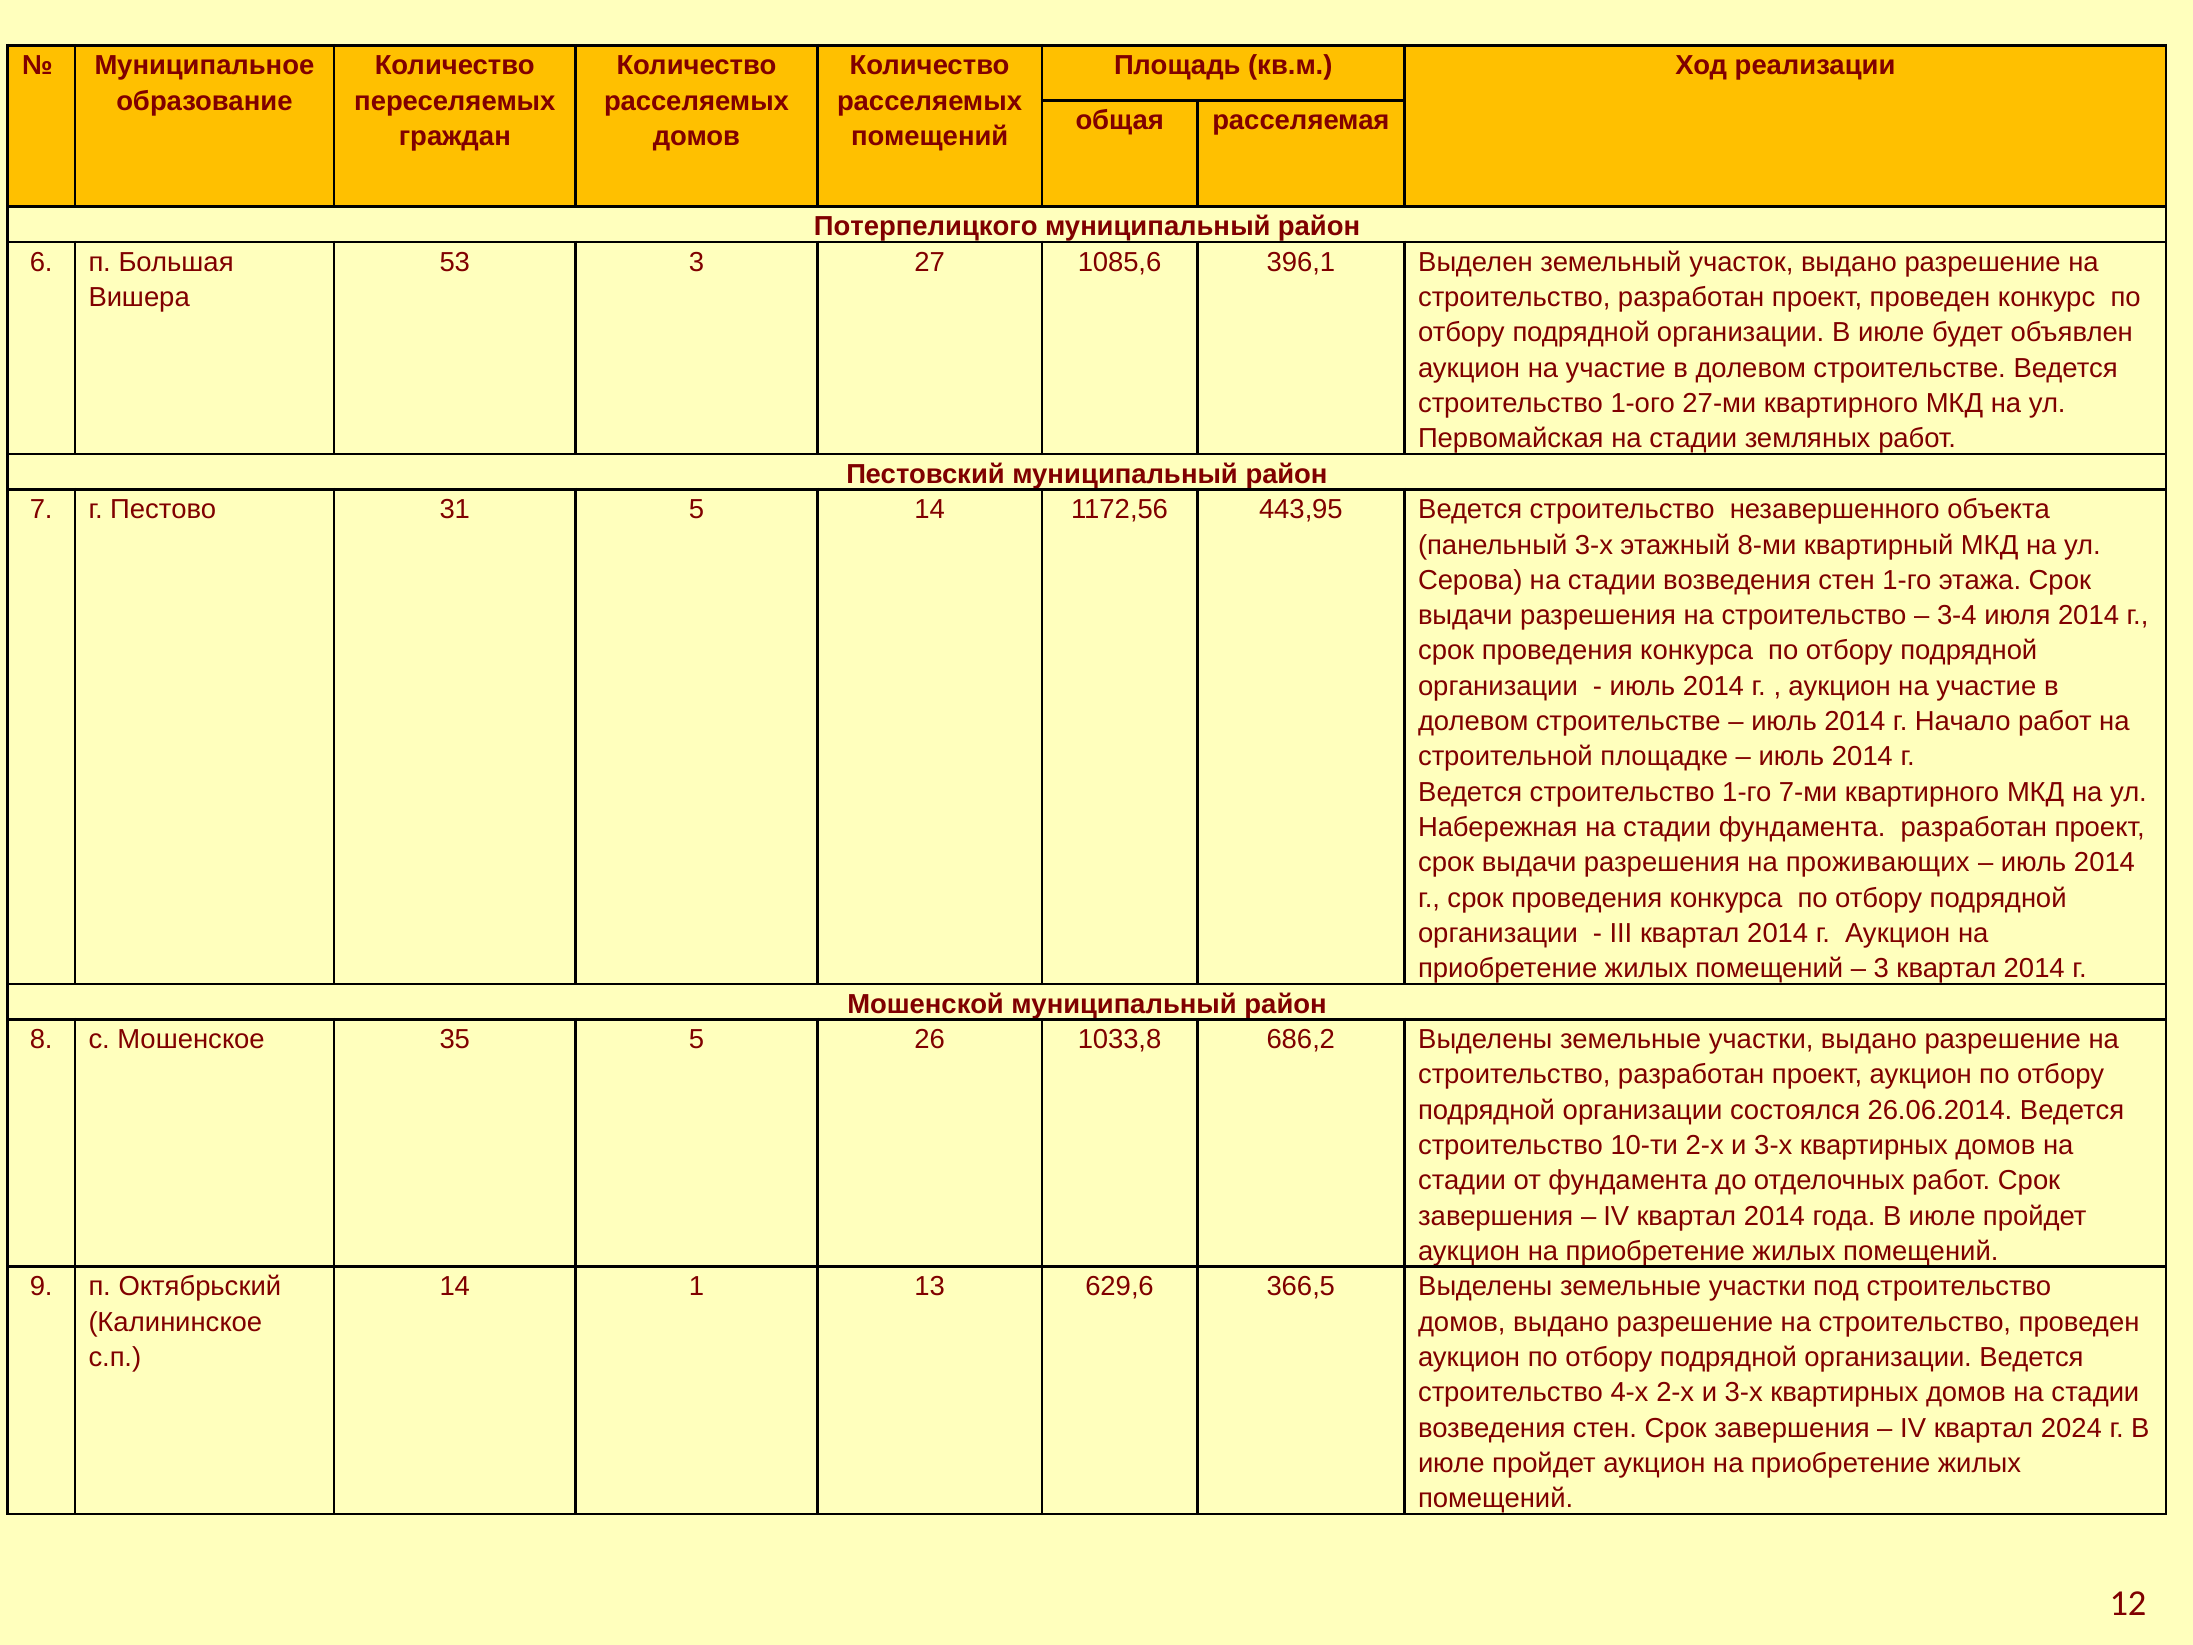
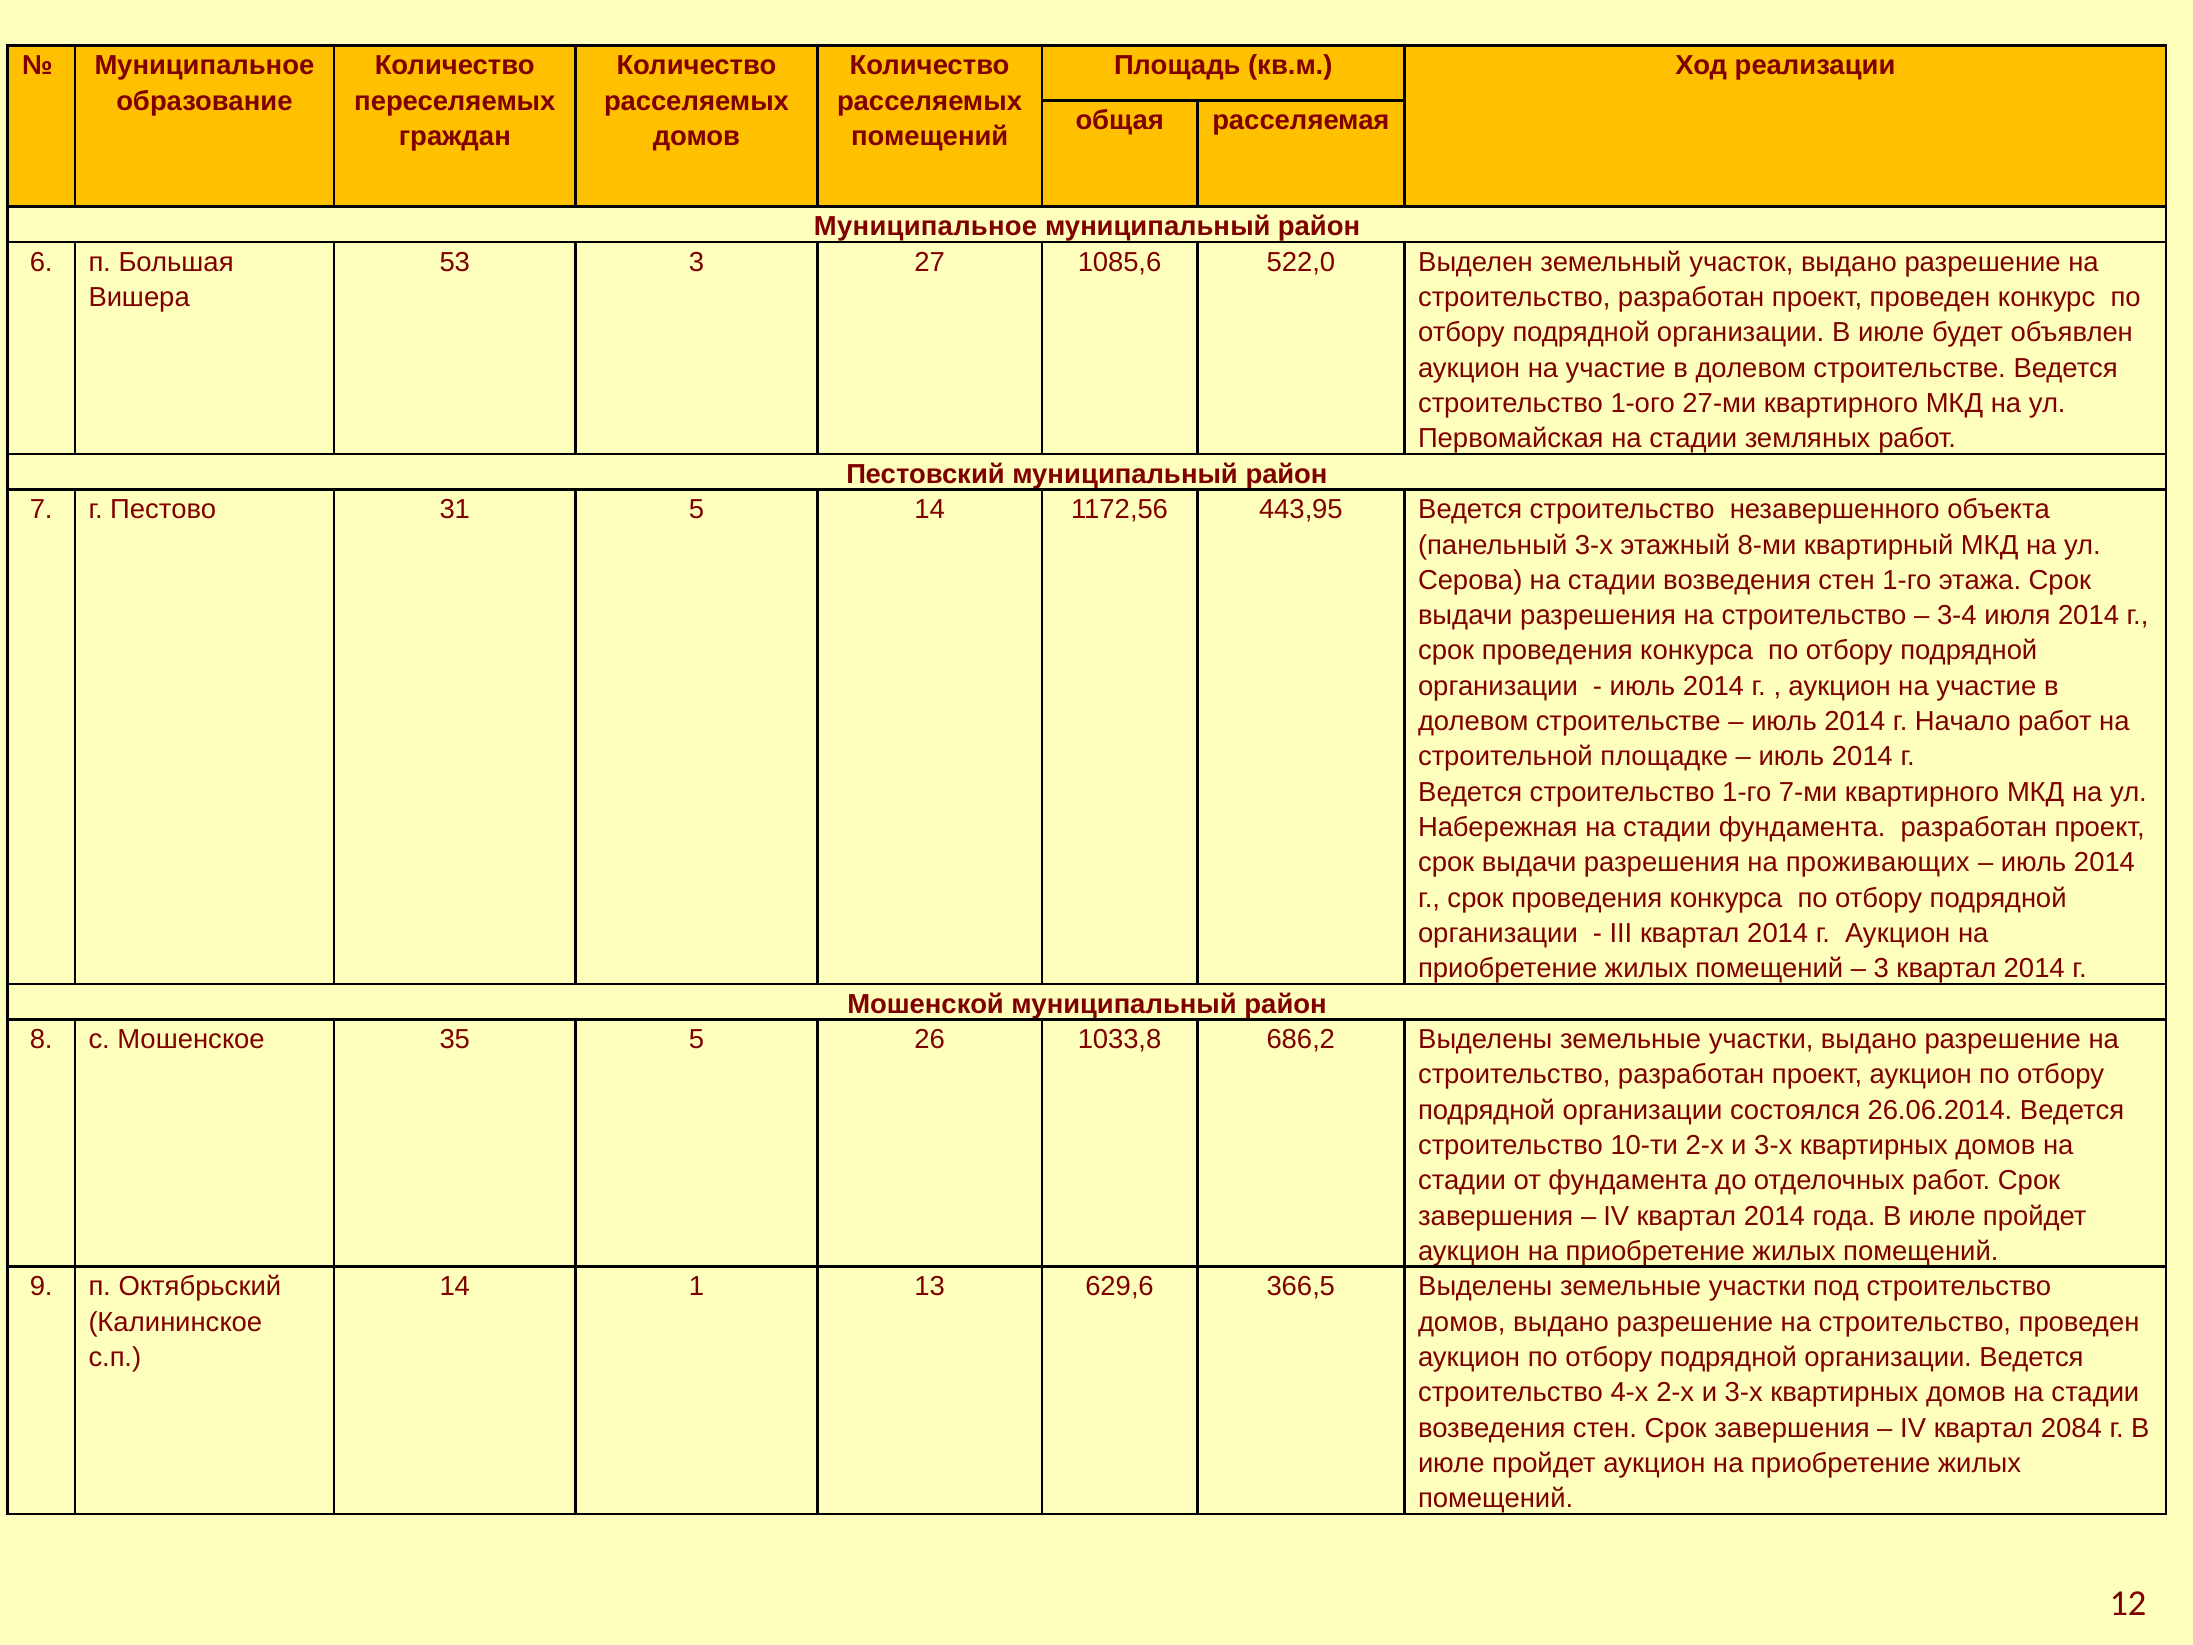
Потерпелицкого: Потерпелицкого -> Муниципальное (926, 227)
396,1: 396,1 -> 522,0 (1301, 262)
2024: 2024 -> 2084 (2071, 1428)
